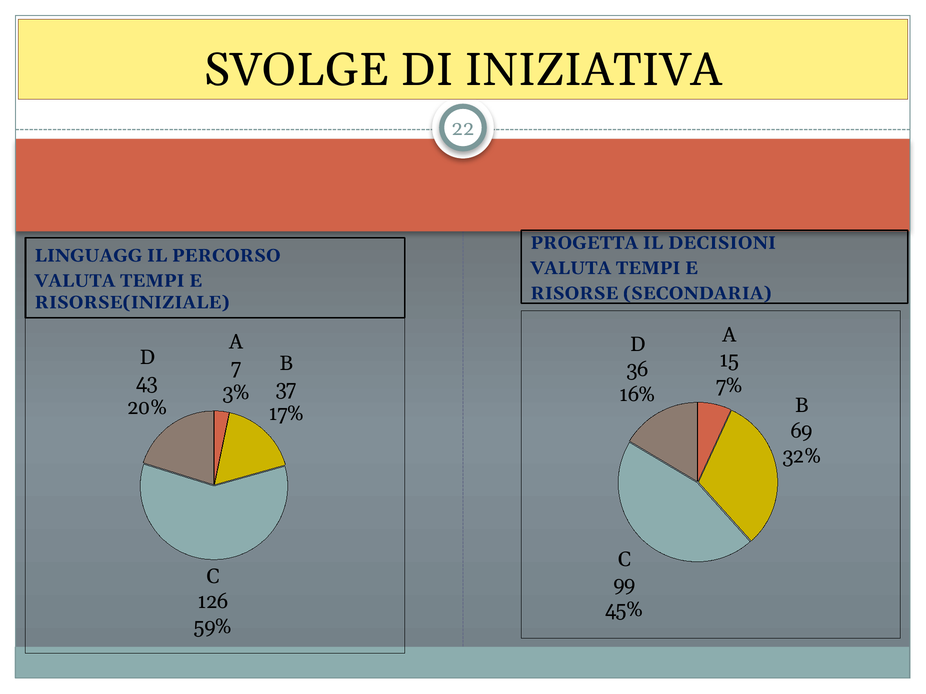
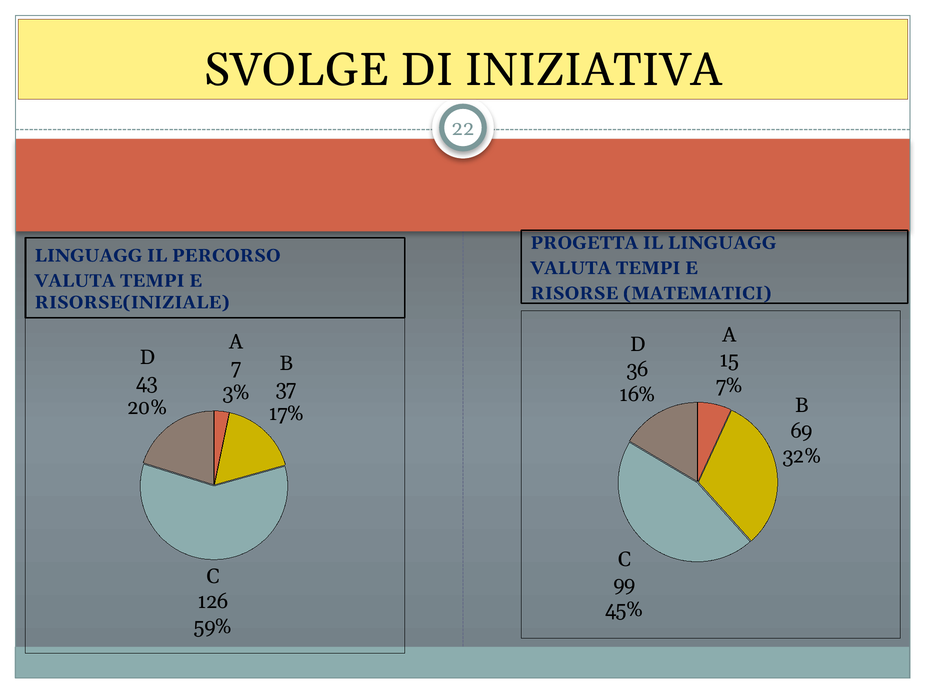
IL DECISIONI: DECISIONI -> LINGUAGG (722, 243)
SECONDARIA: SECONDARIA -> MATEMATICI (697, 294)
